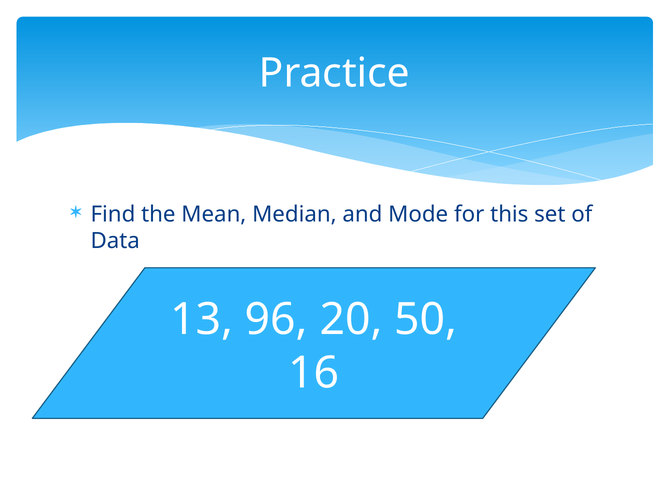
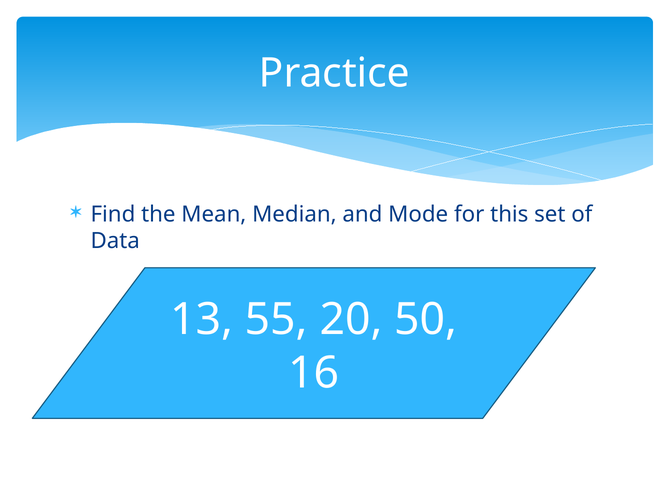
96: 96 -> 55 (276, 319)
